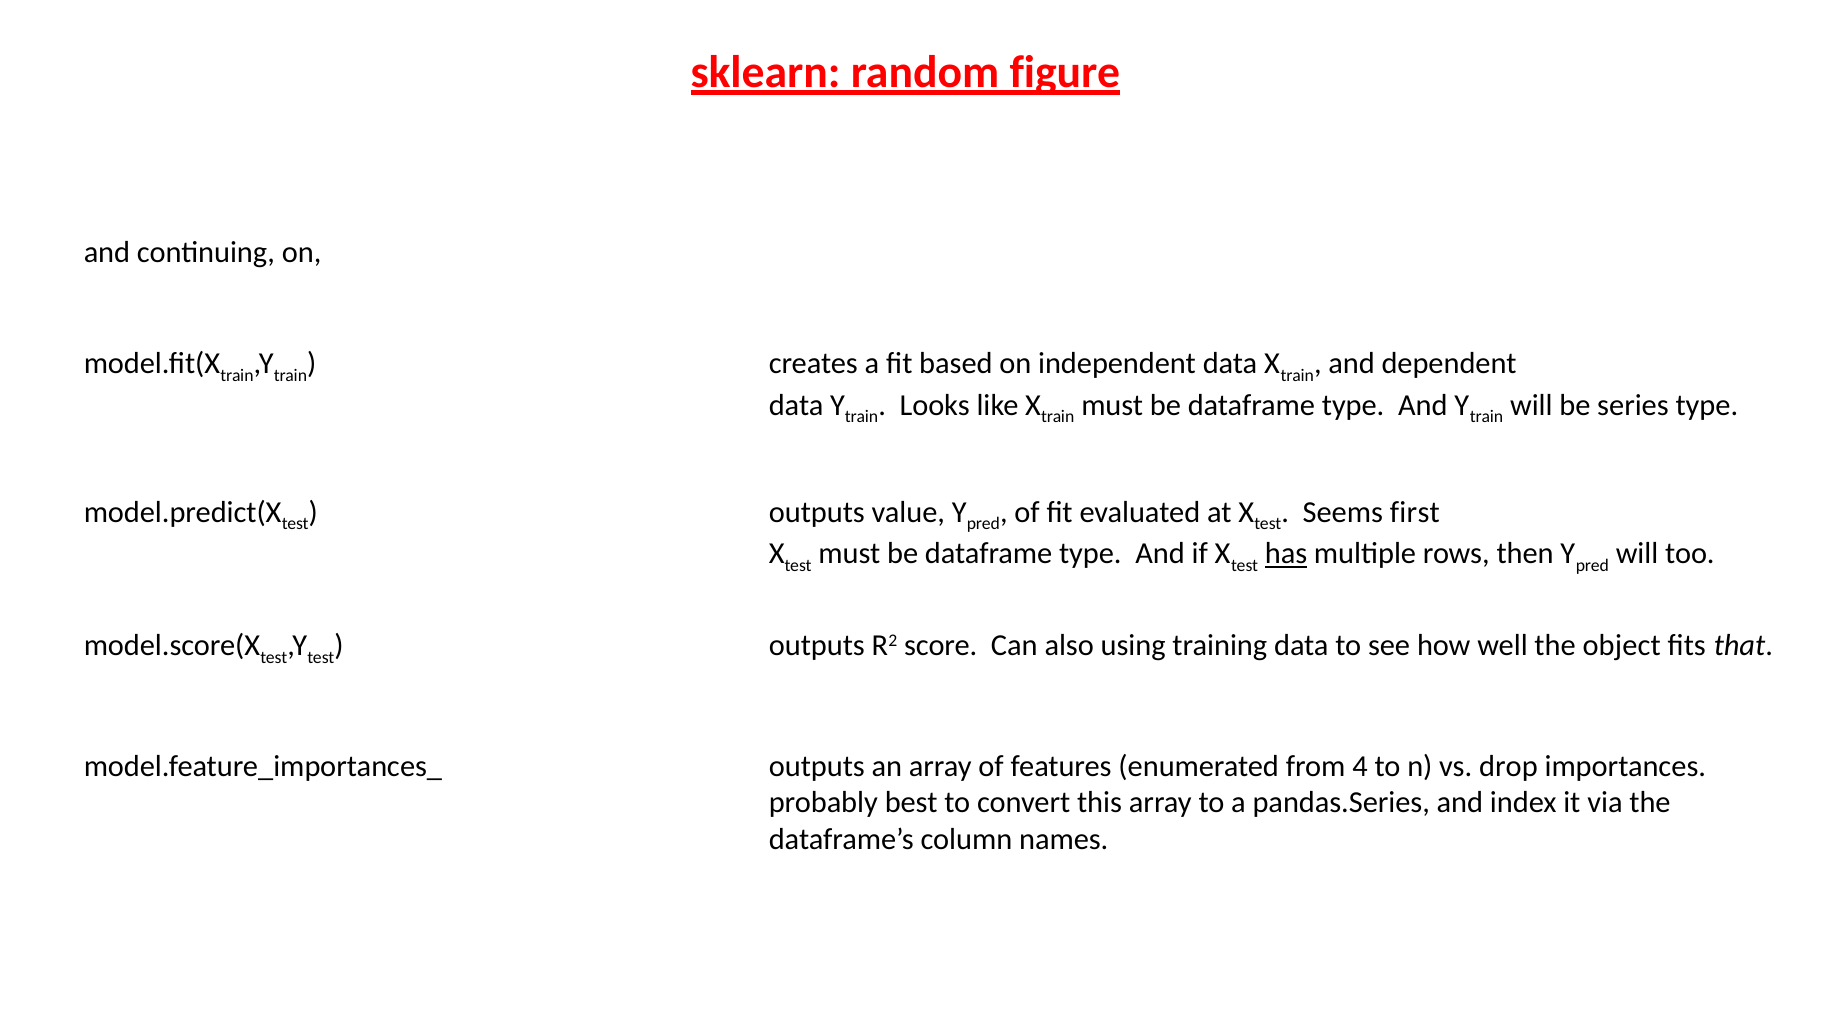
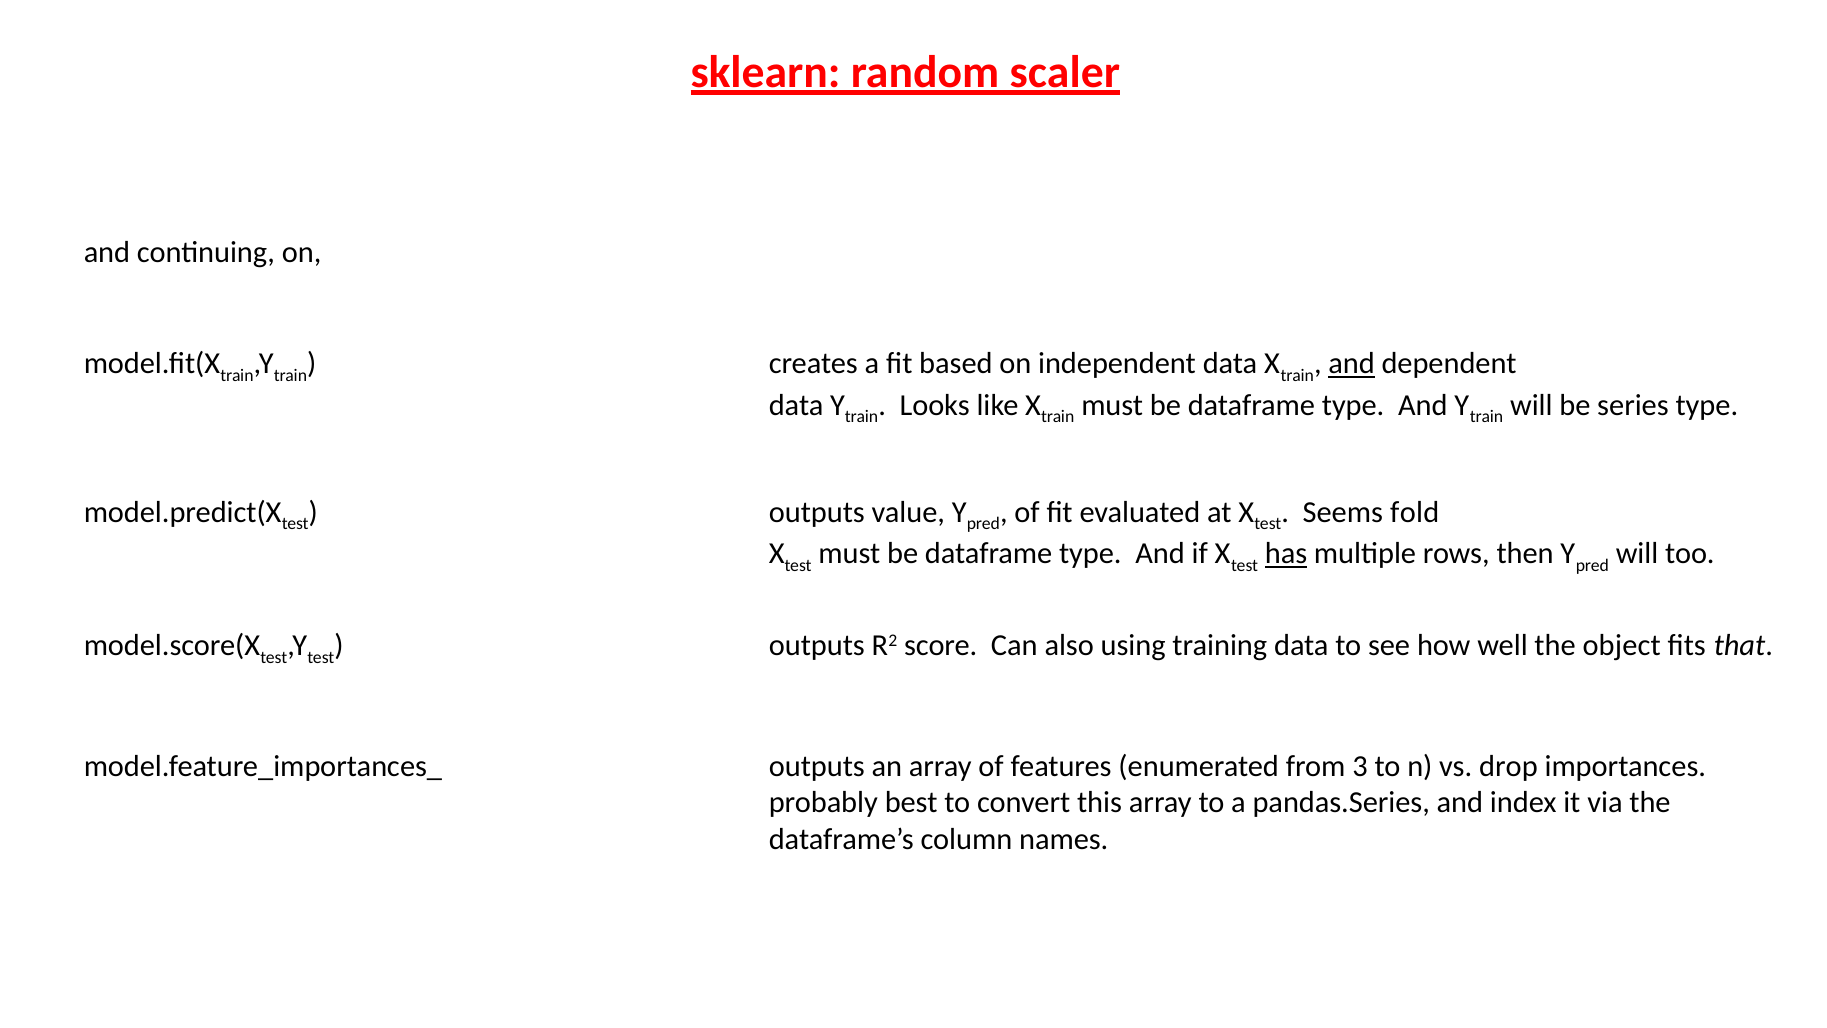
figure: figure -> scaler (1065, 73)
and underline: none -> present (1352, 363)
first: first -> fold (1415, 512)
4: 4 -> 3 (1360, 766)
